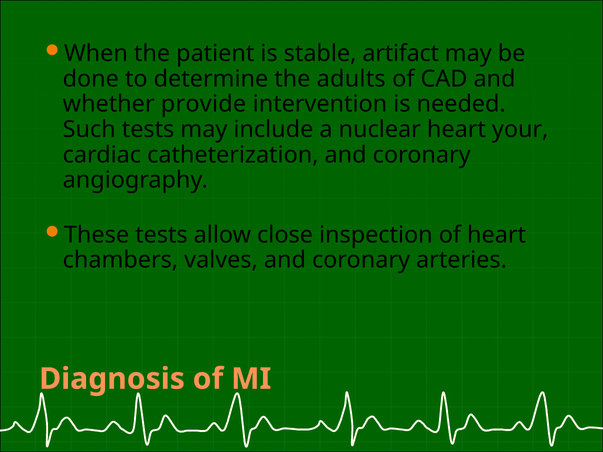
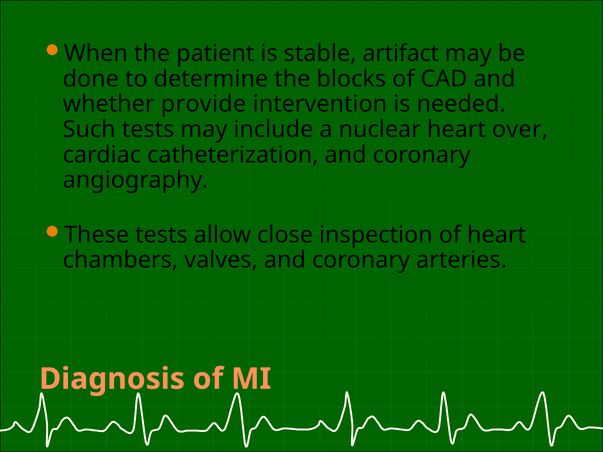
adults: adults -> blocks (351, 79)
your: your -> over (520, 130)
